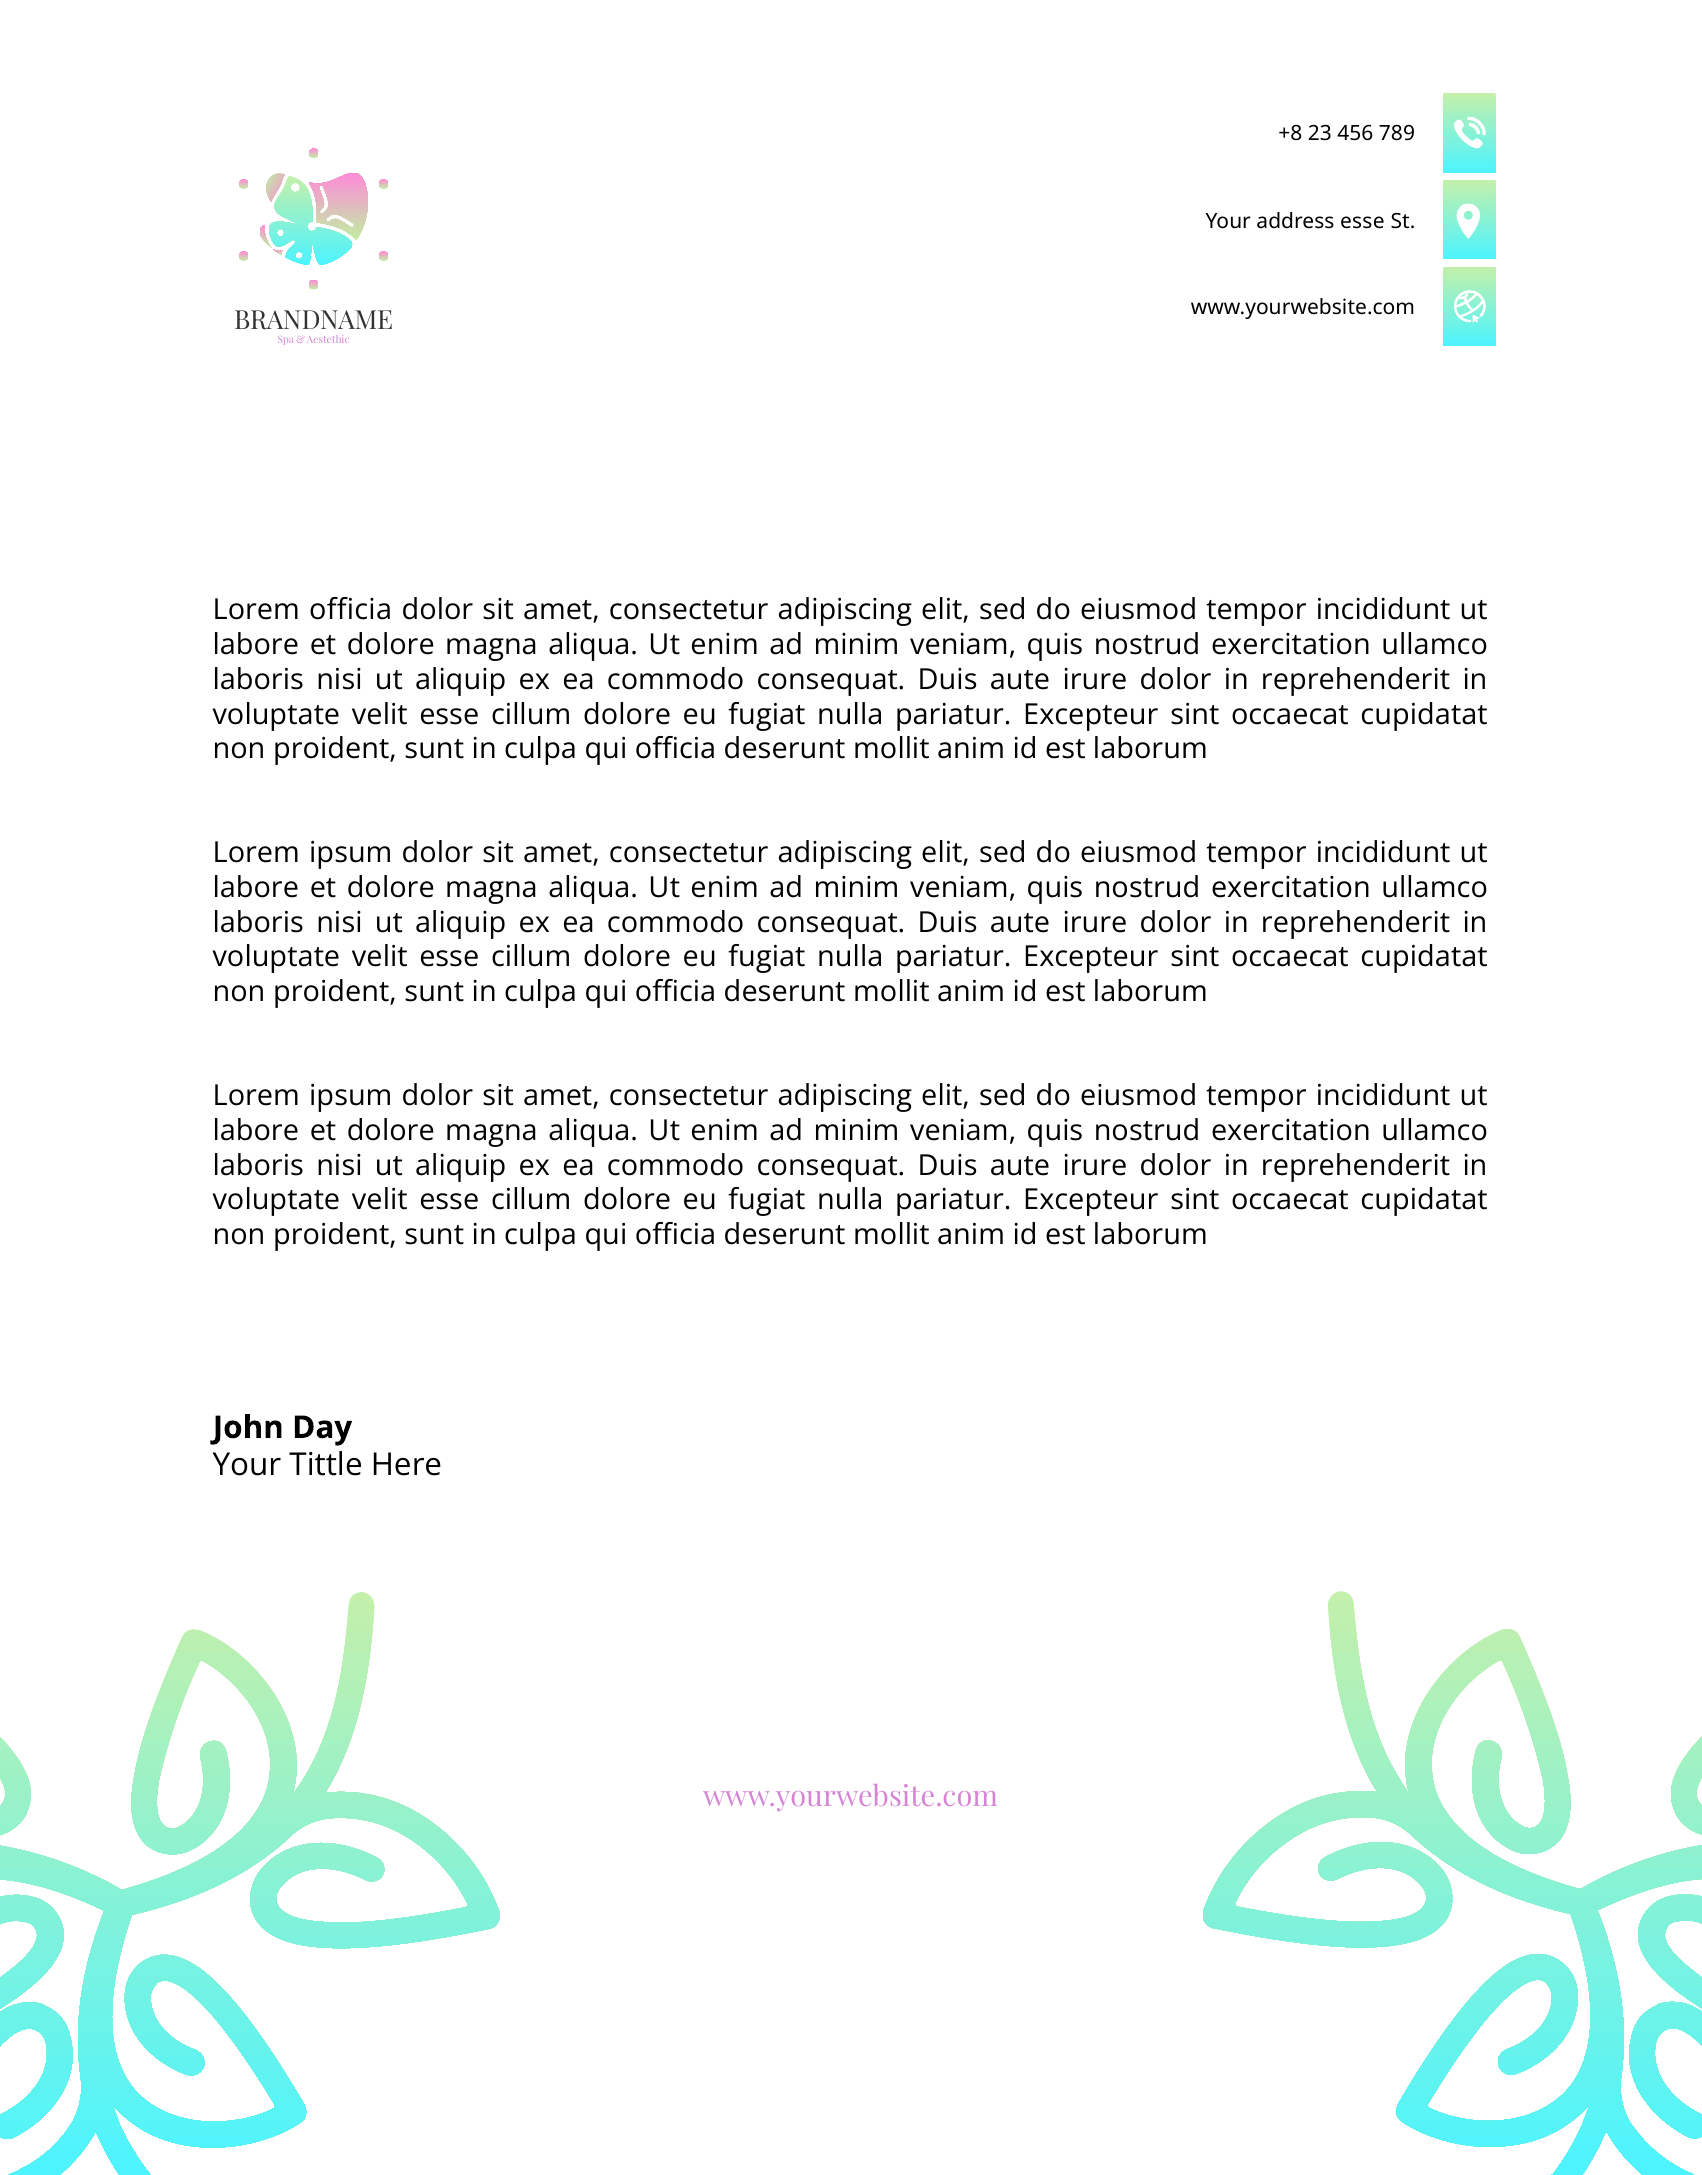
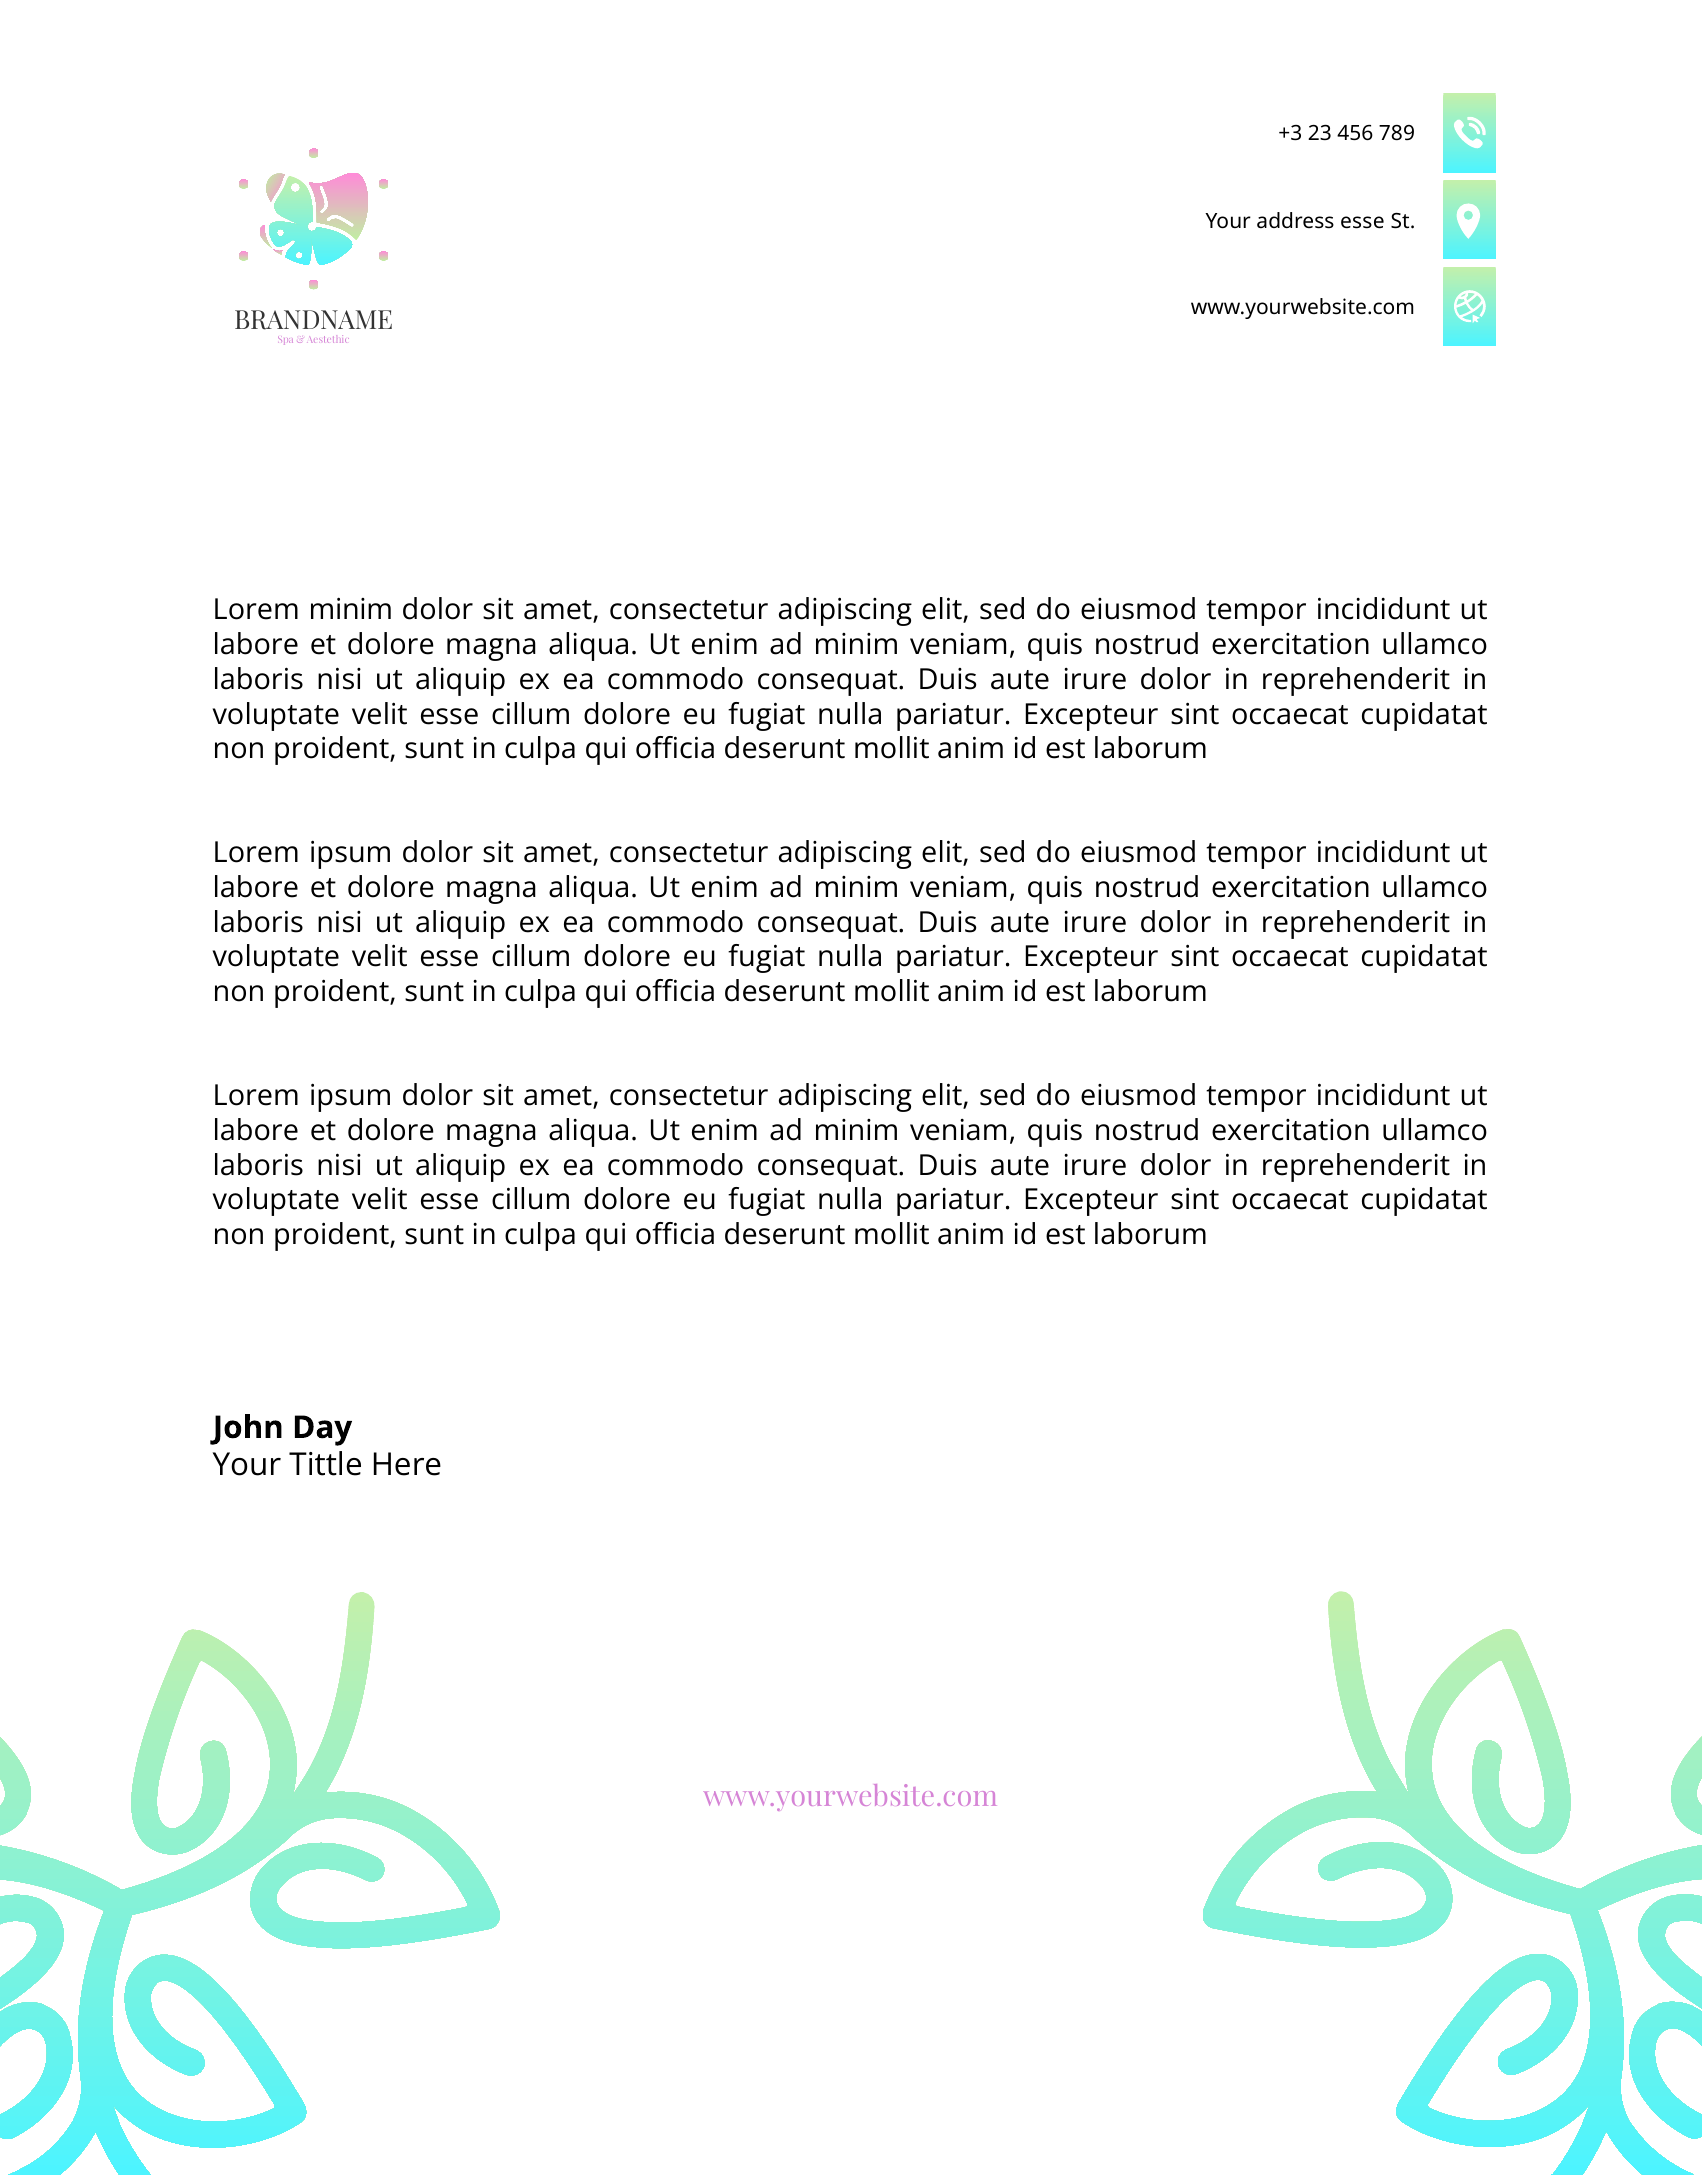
+8: +8 -> +3 (1290, 133)
Lorem officia: officia -> minim (351, 610)
